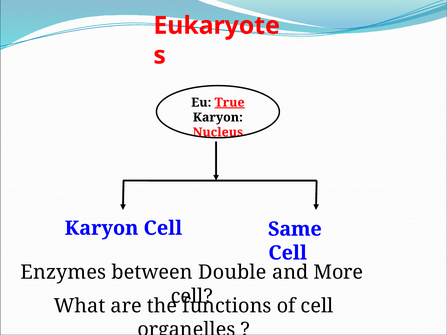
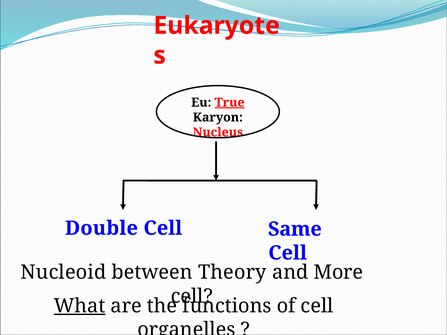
Karyon: Karyon -> Double (101, 228)
Enzymes: Enzymes -> Nucleoid (63, 273)
Double: Double -> Theory (232, 273)
What underline: none -> present (80, 306)
